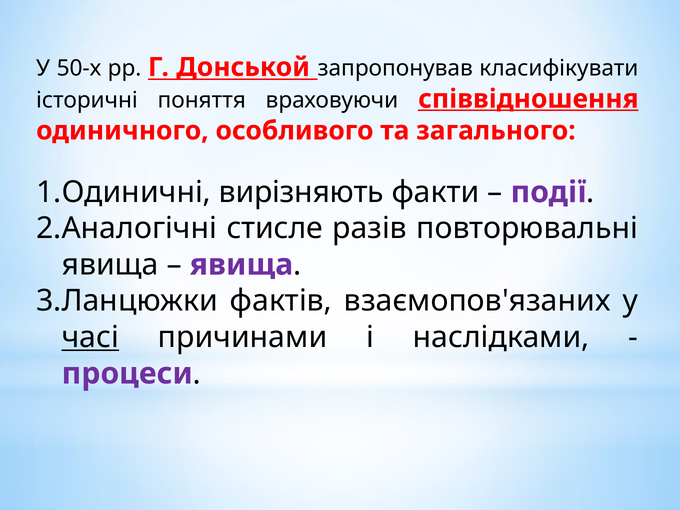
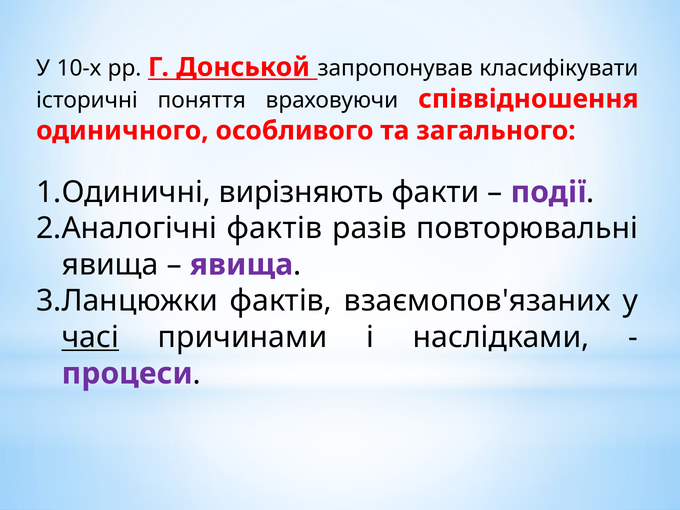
50-х: 50-х -> 10-х (79, 68)
співвідношення underline: present -> none (528, 99)
стисле: стисле -> фактів (275, 228)
